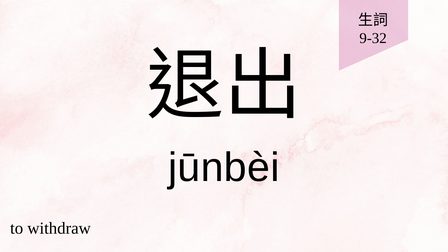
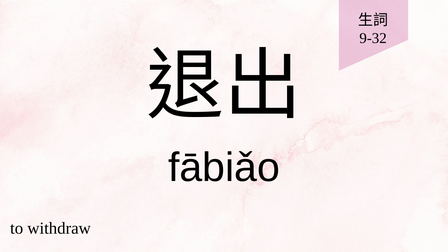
jūnbèi: jūnbèi -> fābiǎo (224, 167)
